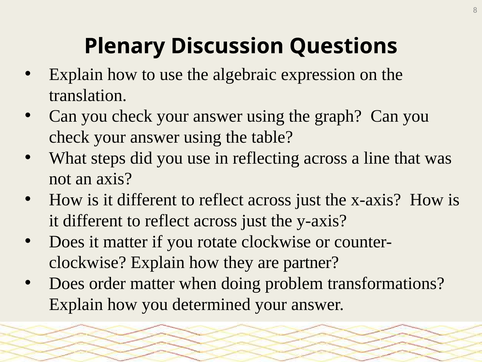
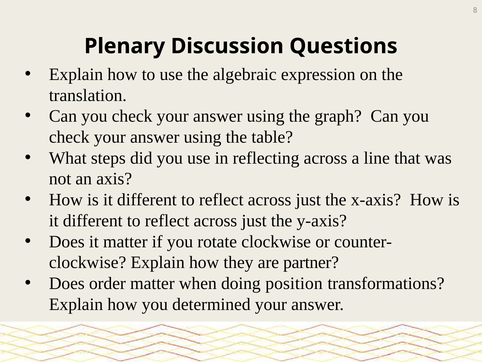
problem: problem -> position (294, 283)
